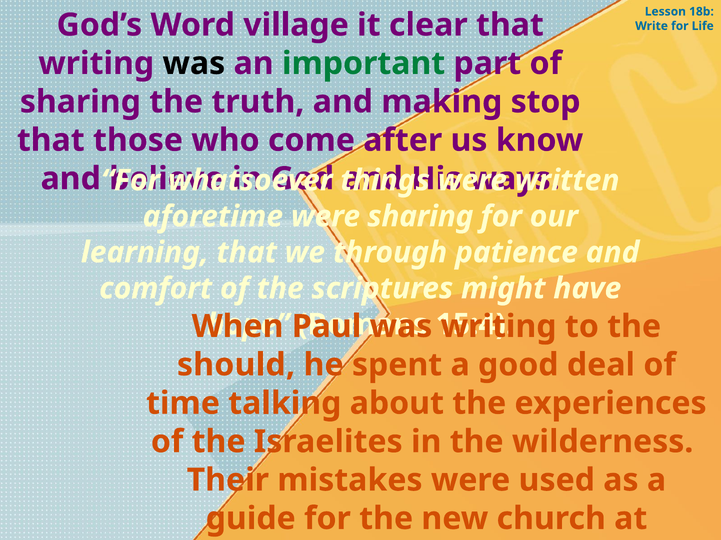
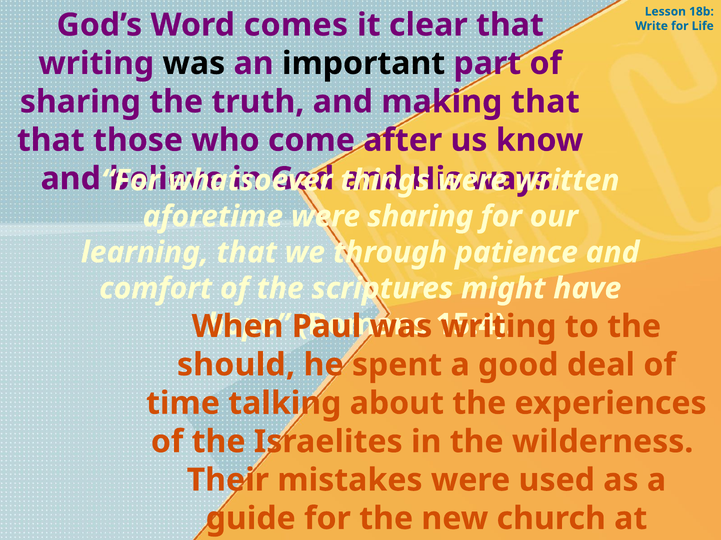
village: village -> comes (296, 25)
important colour: green -> black (364, 63)
making stop: stop -> that (545, 102)
